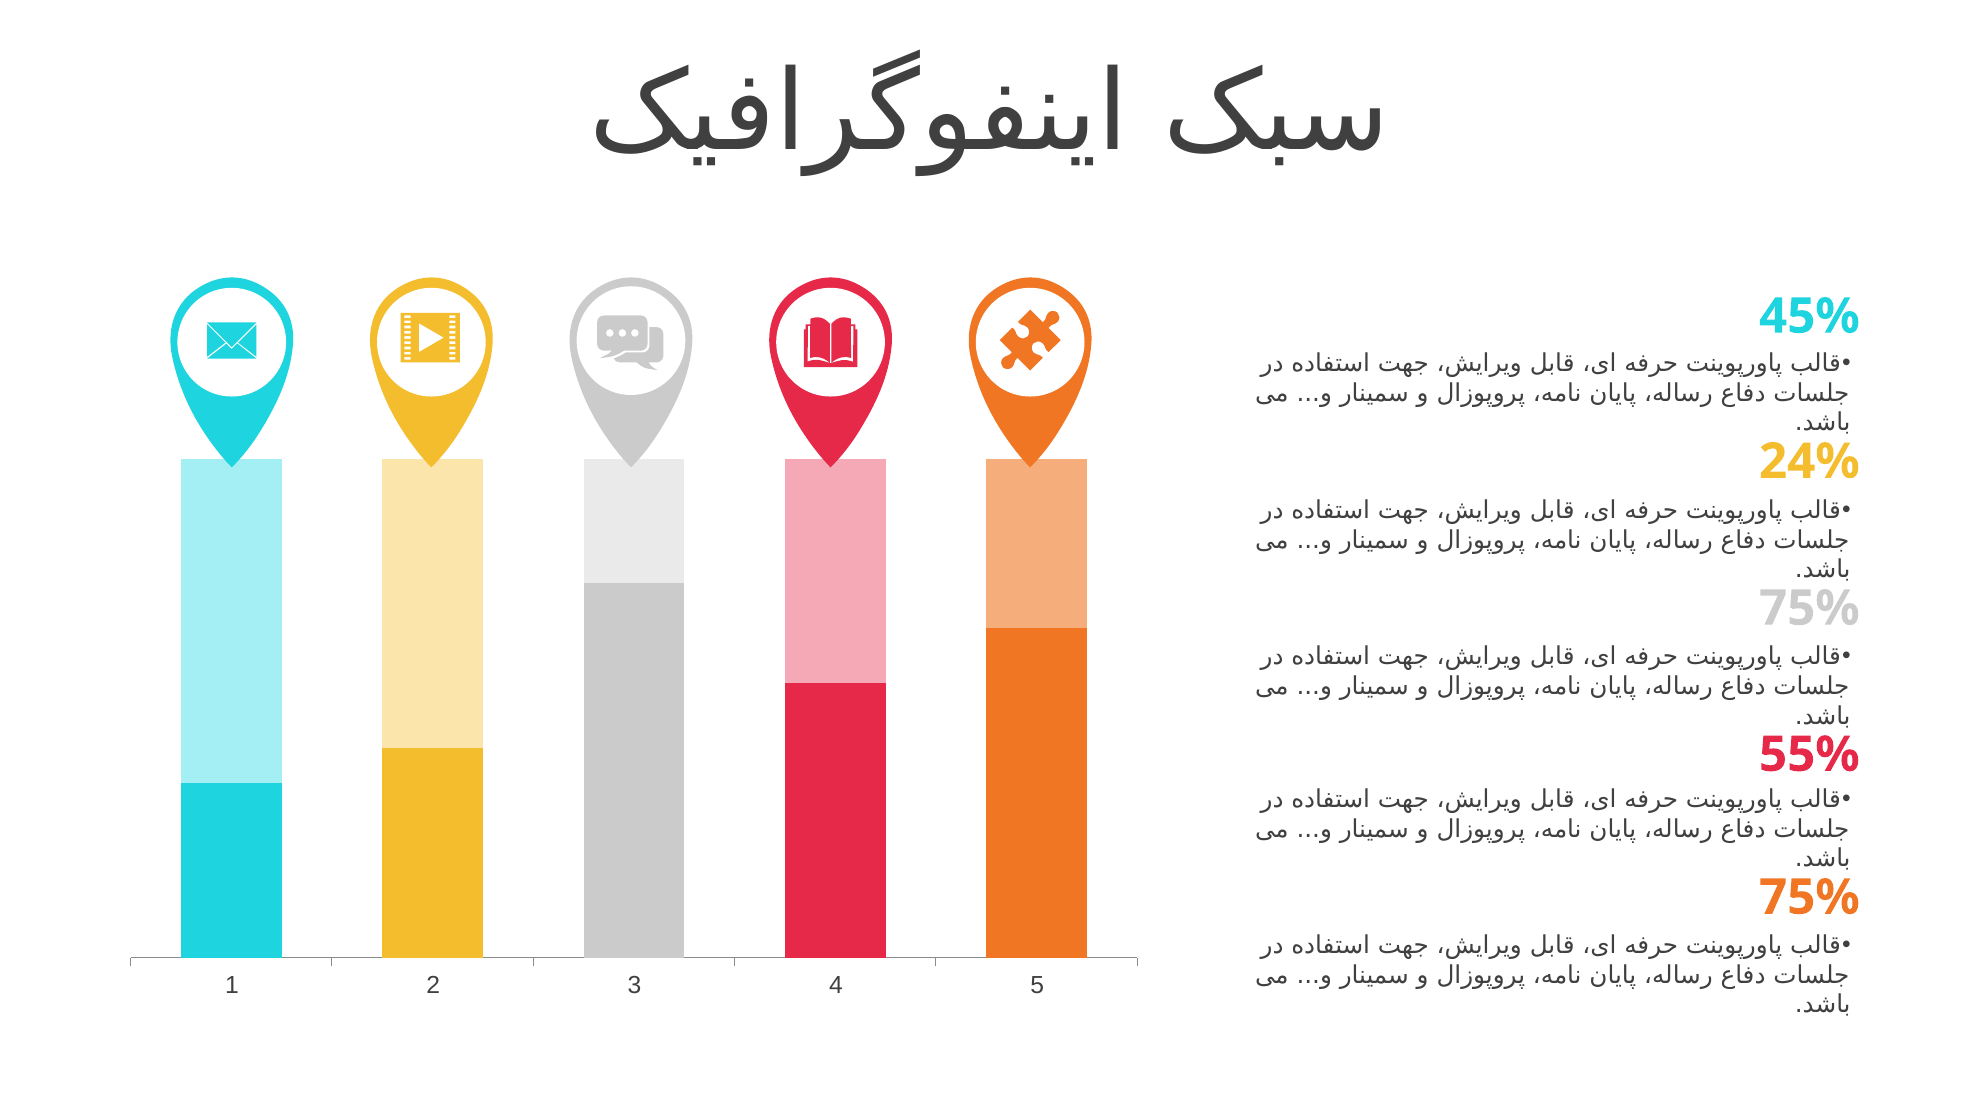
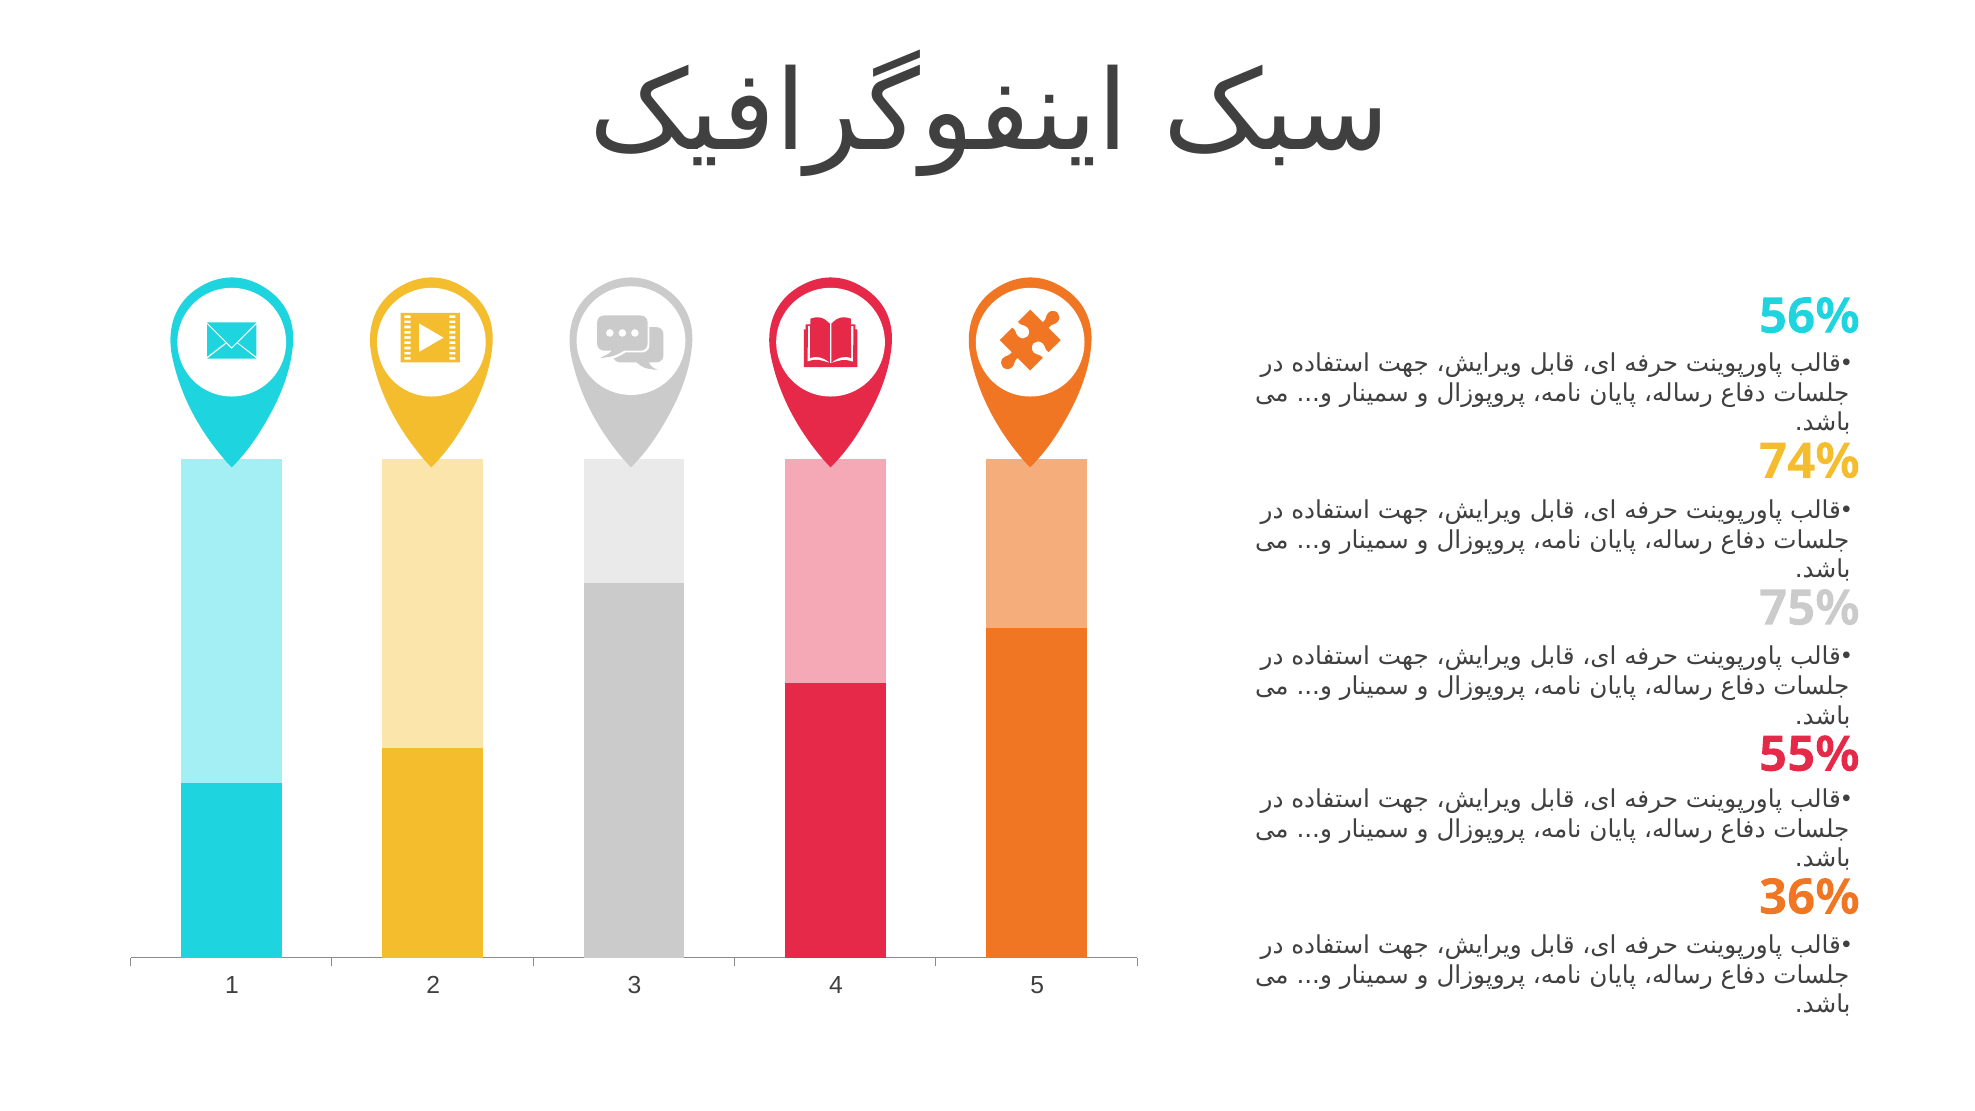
45%: 45% -> 56% (1809, 316)
24%: 24% -> 74% (1809, 461)
75%: 75% -> 36% (1809, 897)
